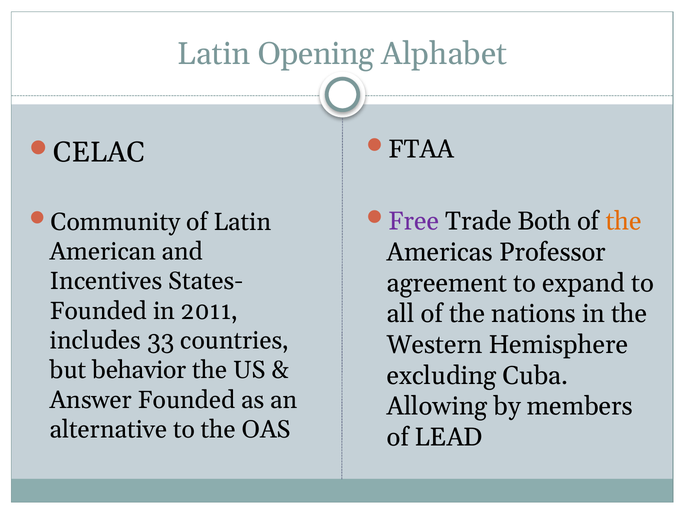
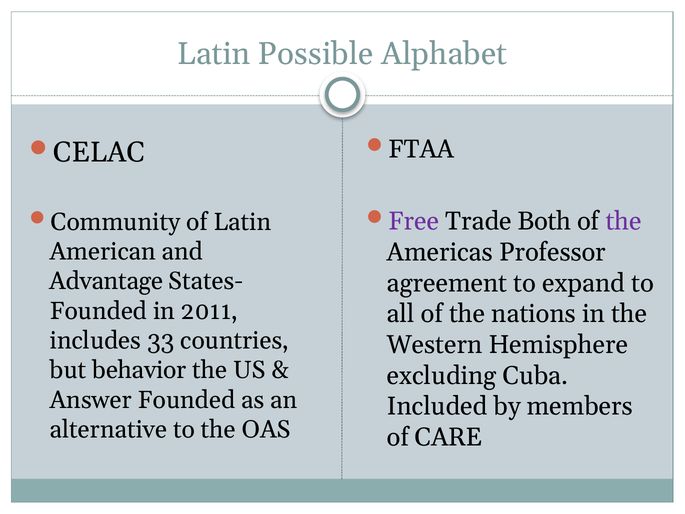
Opening: Opening -> Possible (316, 54)
the colour: orange -> purple (624, 221)
Incentives: Incentives -> Advantage (106, 281)
Allowing: Allowing -> Included (437, 406)
LEAD: LEAD -> CARE (449, 437)
